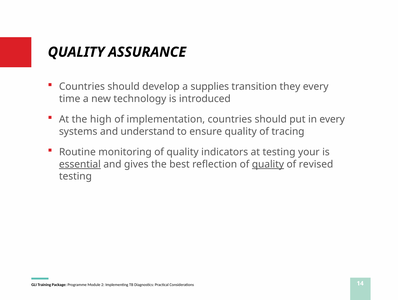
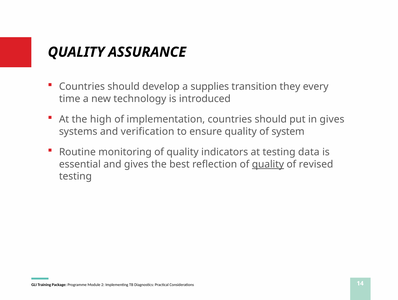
in every: every -> gives (332, 119)
understand: understand -> verification (148, 131)
tracing: tracing -> system (288, 131)
your: your -> data (309, 152)
essential underline: present -> none (80, 164)
